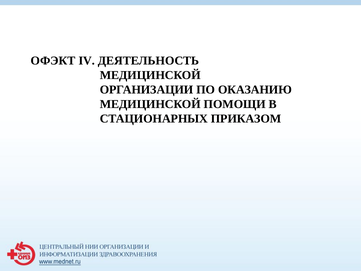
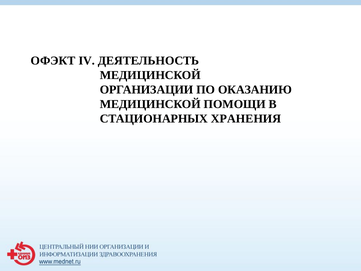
ПРИКАЗОМ: ПРИКАЗОМ -> ХРАНЕНИЯ (246, 118)
